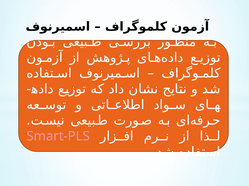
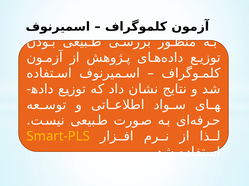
Smart-PLS colour: pink -> yellow (58, 137)
